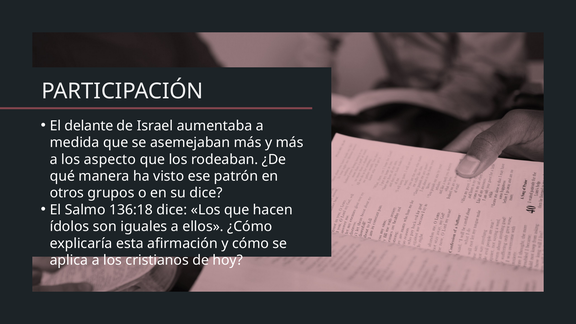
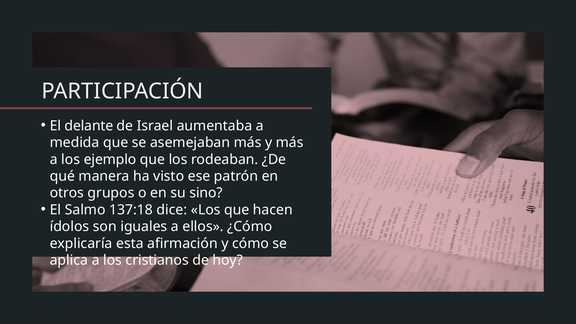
aspecto: aspecto -> ejemplo (110, 159)
su dice: dice -> sino (206, 193)
136:18: 136:18 -> 137:18 (131, 210)
